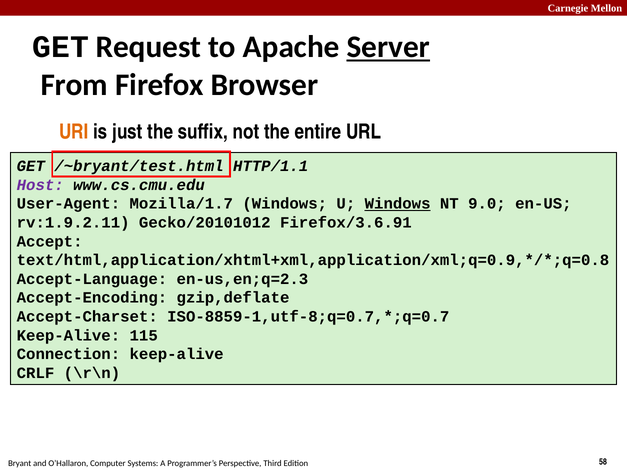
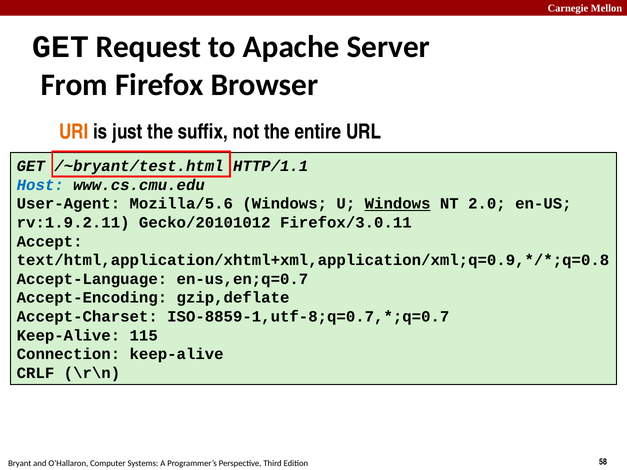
Server underline: present -> none (388, 47)
Host colour: purple -> blue (40, 185)
Mozilla/1.7: Mozilla/1.7 -> Mozilla/5.6 (181, 204)
9.0: 9.0 -> 2.0 (487, 204)
Firefox/3.6.91: Firefox/3.6.91 -> Firefox/3.0.11 (346, 223)
en-us,en;q=2.3: en-us,en;q=2.3 -> en-us,en;q=0.7 (242, 279)
